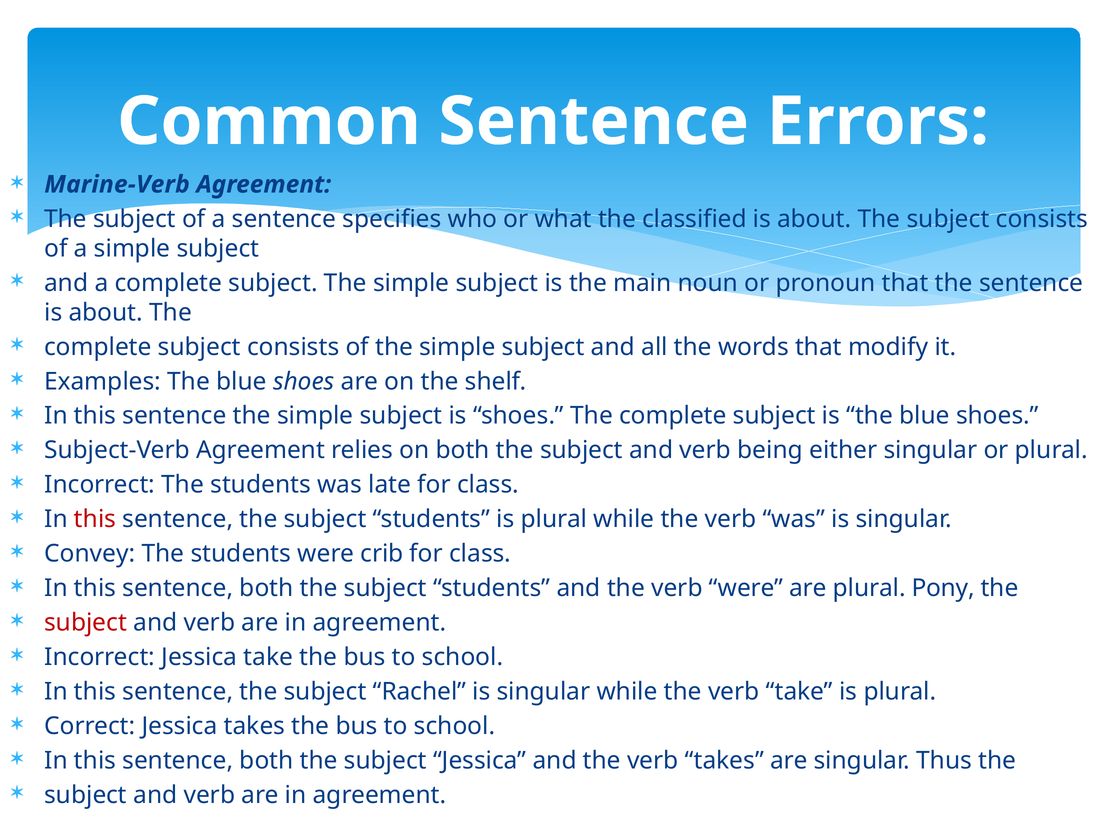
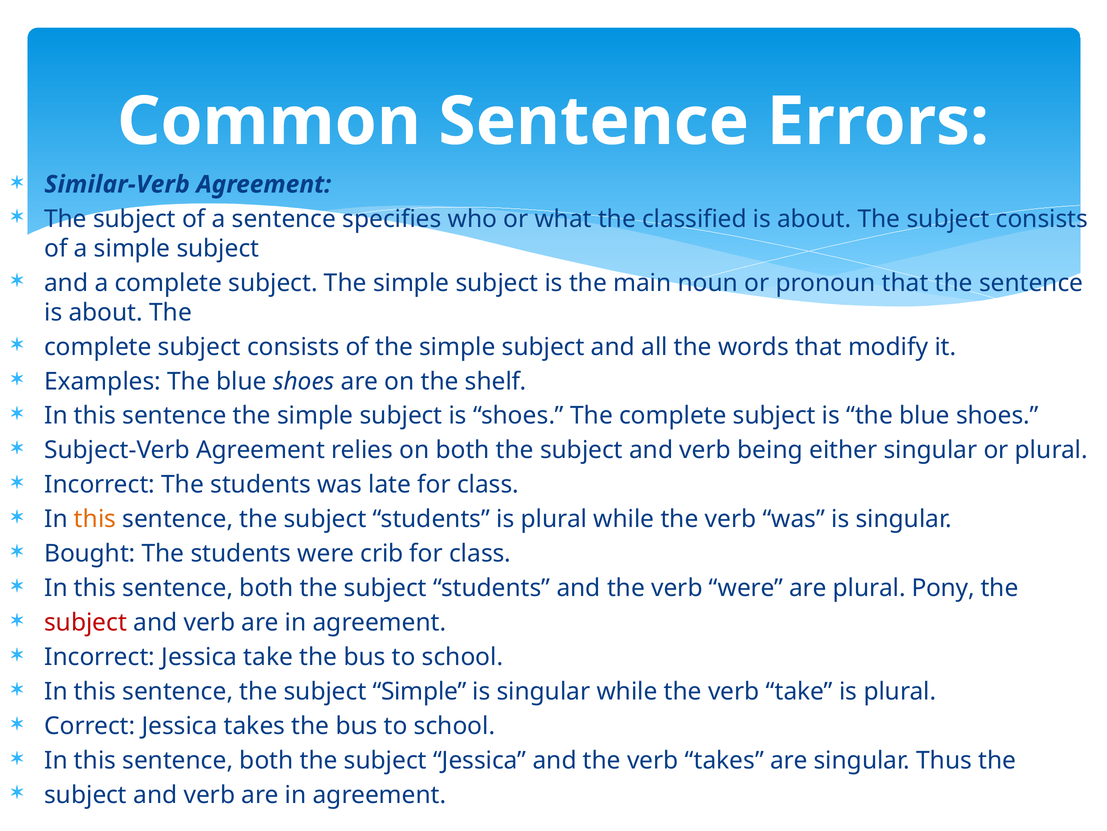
Marine-Verb: Marine-Verb -> Similar-Verb (117, 184)
this colour: red -> orange (95, 519)
Convey: Convey -> Bought (90, 553)
subject Rachel: Rachel -> Simple (420, 691)
